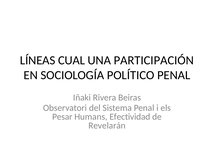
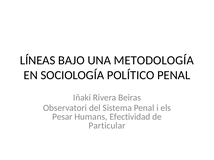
CUAL: CUAL -> BAJO (71, 60)
PARTICIPACIÓN: PARTICIPACIÓN -> METODOLOGÍA (154, 60)
Revelarán: Revelarán -> Particular (107, 126)
